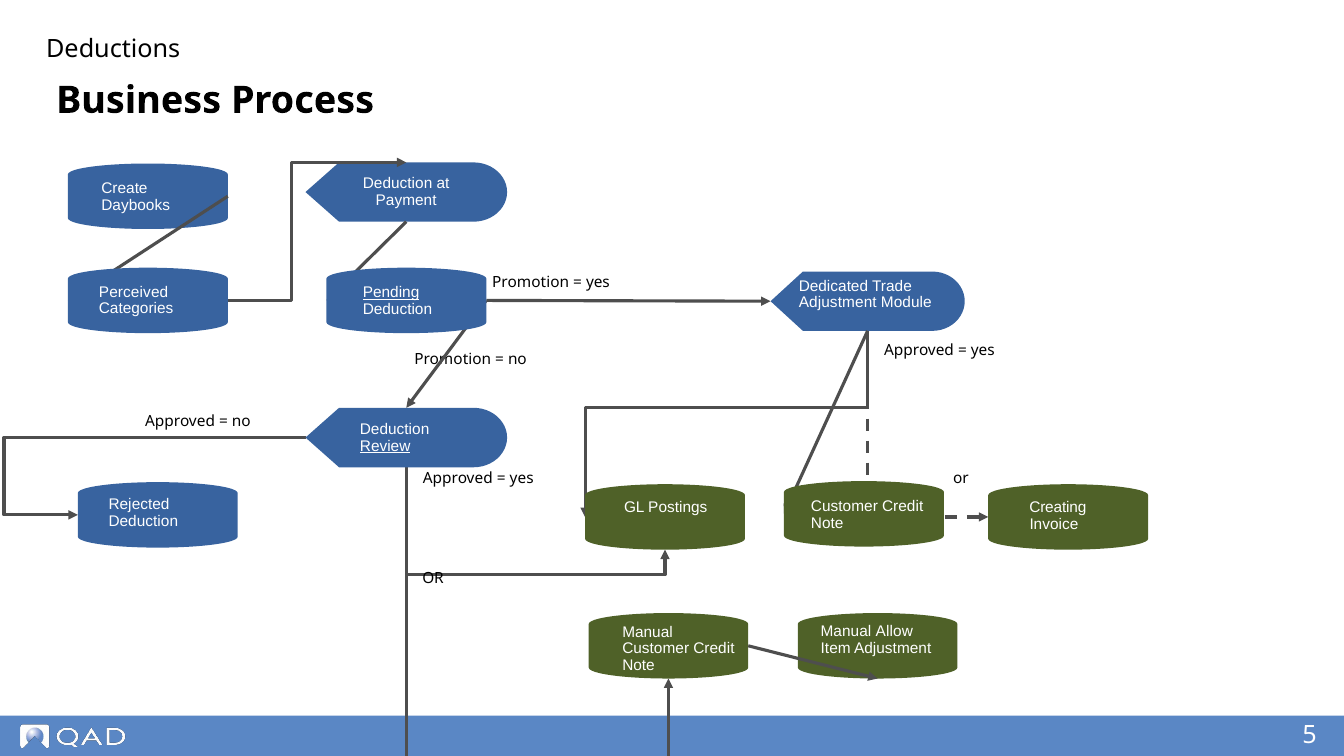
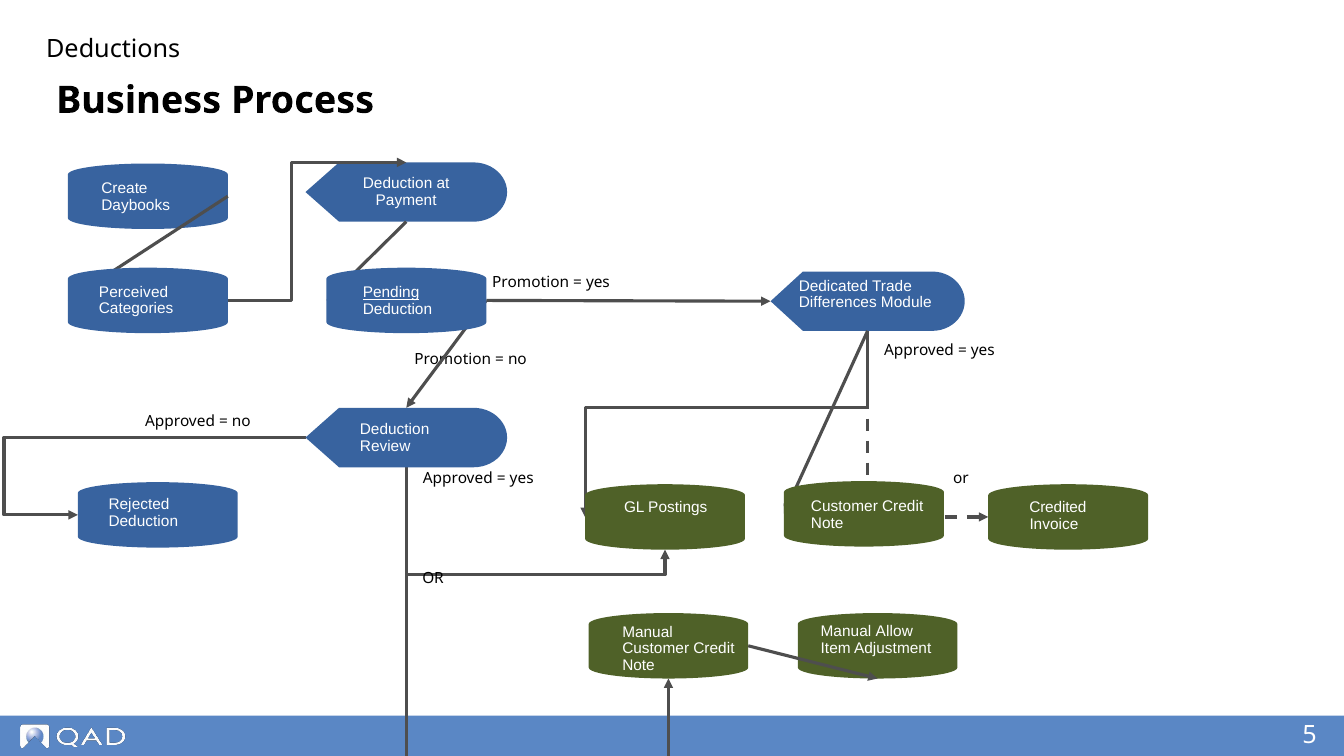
Adjustment: Adjustment -> Differences (838, 303)
Review underline: present -> none (385, 446)
Creating: Creating -> Credited (1058, 507)
